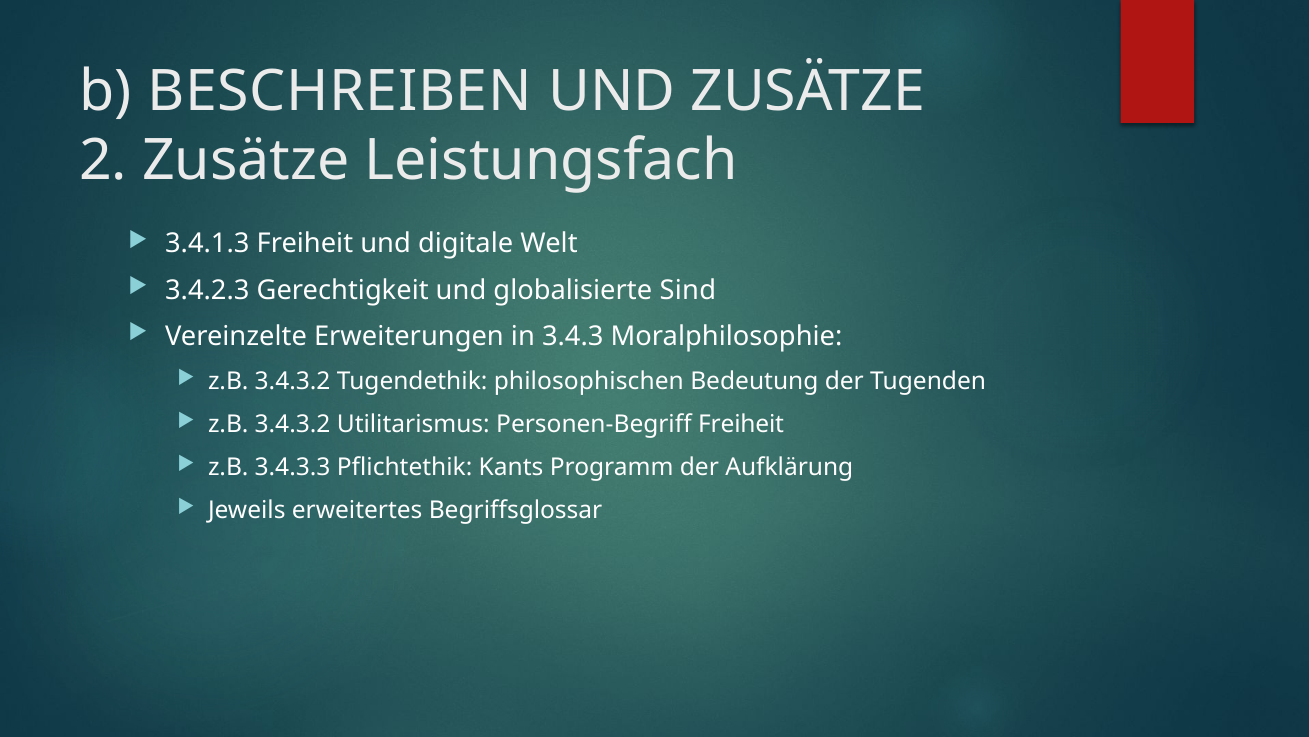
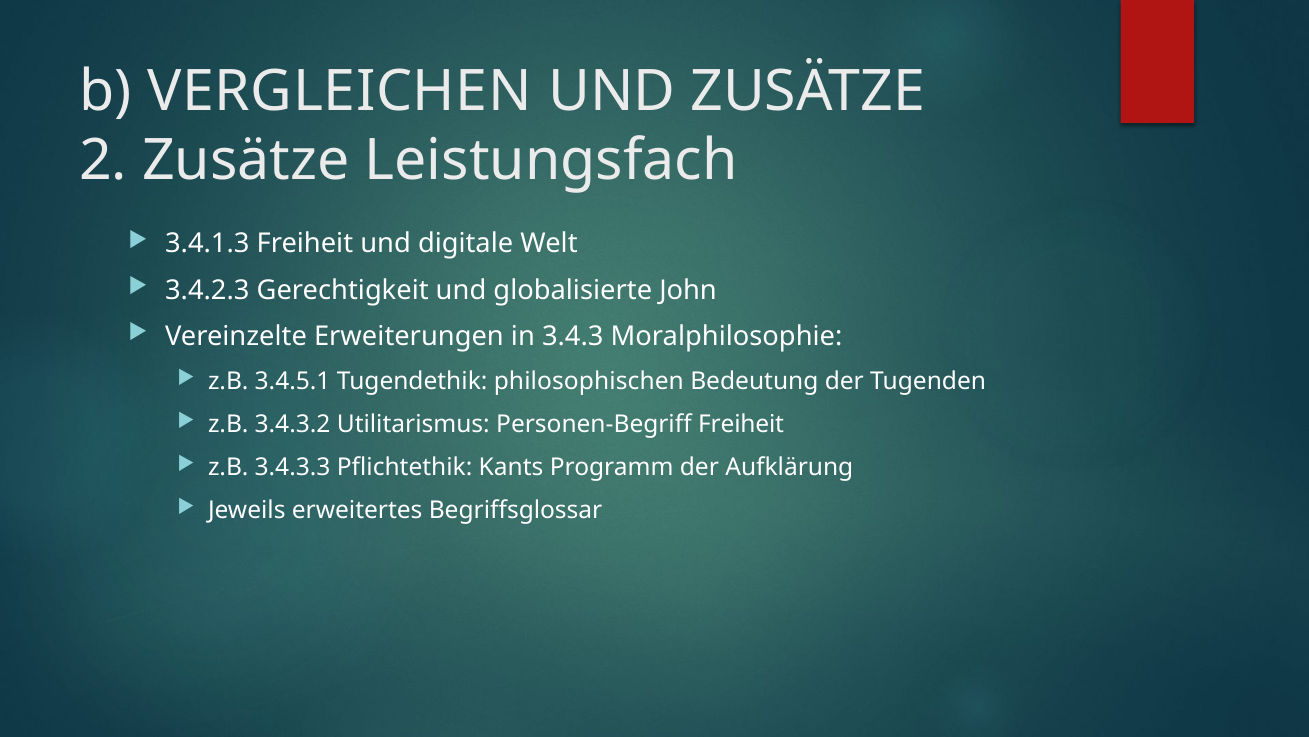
BESCHREIBEN: BESCHREIBEN -> VERGLEICHEN (340, 92)
Sind: Sind -> John (688, 290)
3.4.3.2: 3.4.3.2 -> 3.4.5.1 (293, 381)
